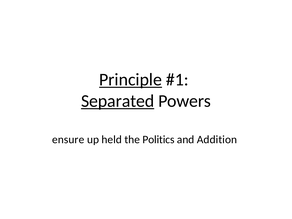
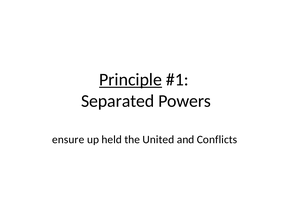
Separated underline: present -> none (118, 101)
Politics: Politics -> United (158, 139)
Addition: Addition -> Conflicts (217, 139)
